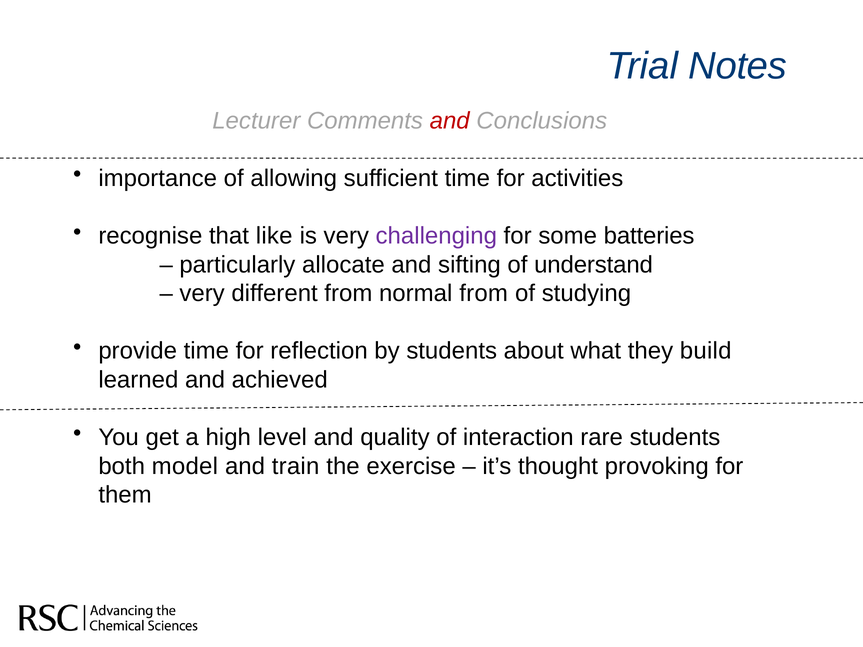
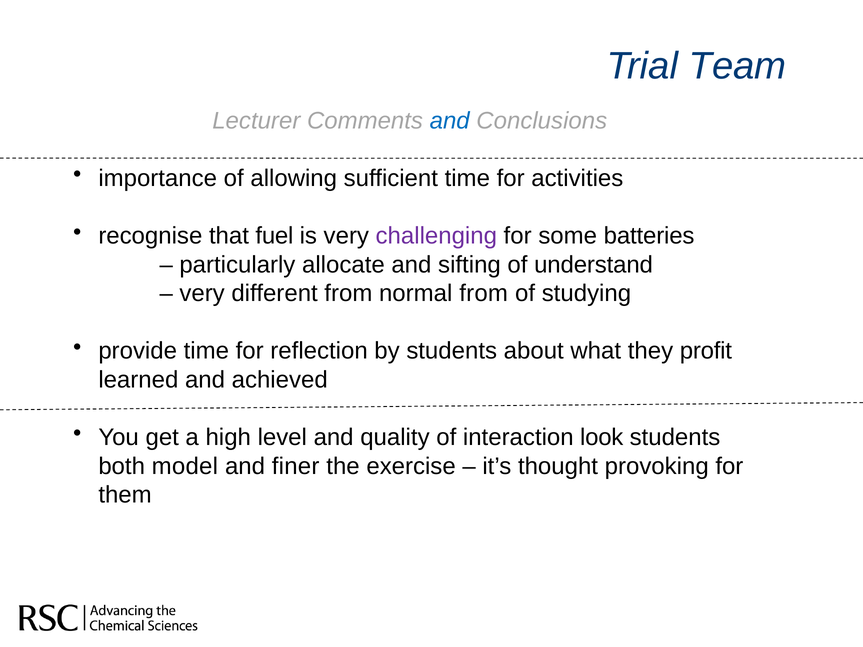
Notes: Notes -> Team (738, 66)
and colour: red -> blue (450, 121)
like: like -> fuel (274, 236)
build: build -> profit (706, 351)
rare: rare -> look (602, 438)
train: train -> finer (296, 466)
